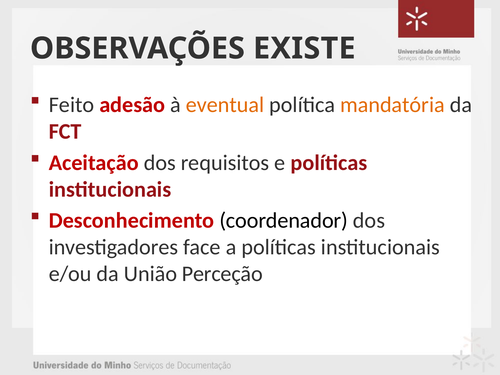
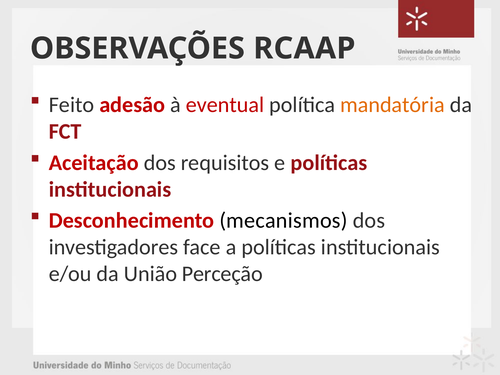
EXISTE: EXISTE -> RCAAP (304, 48)
eventual colour: orange -> red (225, 105)
coordenador: coordenador -> mecanismos (283, 220)
